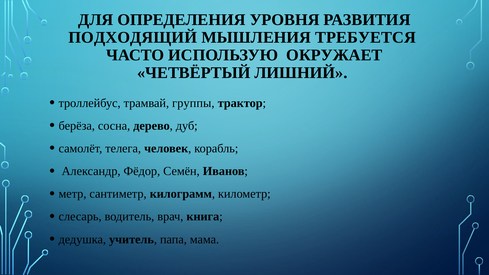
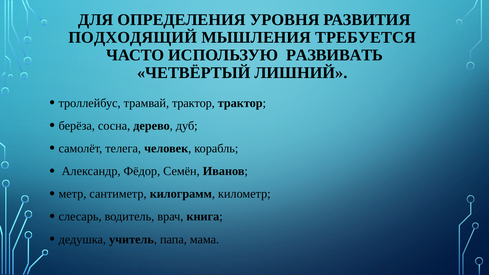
ОКРУЖАЕТ: ОКРУЖАЕТ -> РАЗВИВАТЬ (334, 55)
трамвай группы: группы -> трактор (193, 103)
